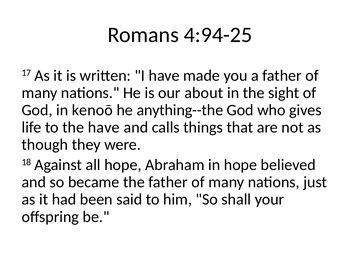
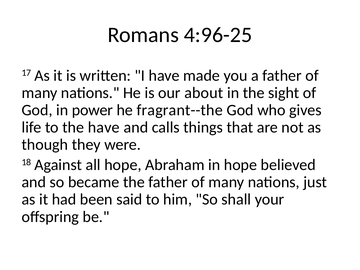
4:94-25: 4:94-25 -> 4:96-25 (218, 35)
kenoō: kenoō -> power (92, 110)
anything--the: anything--the -> fragrant--the (180, 110)
